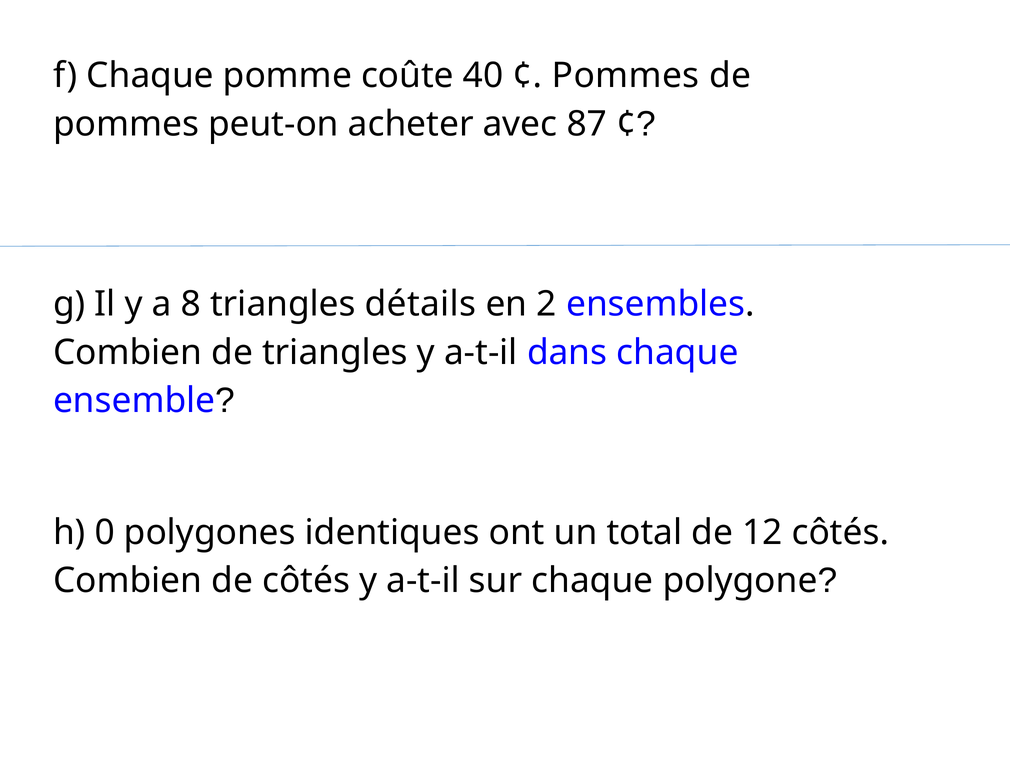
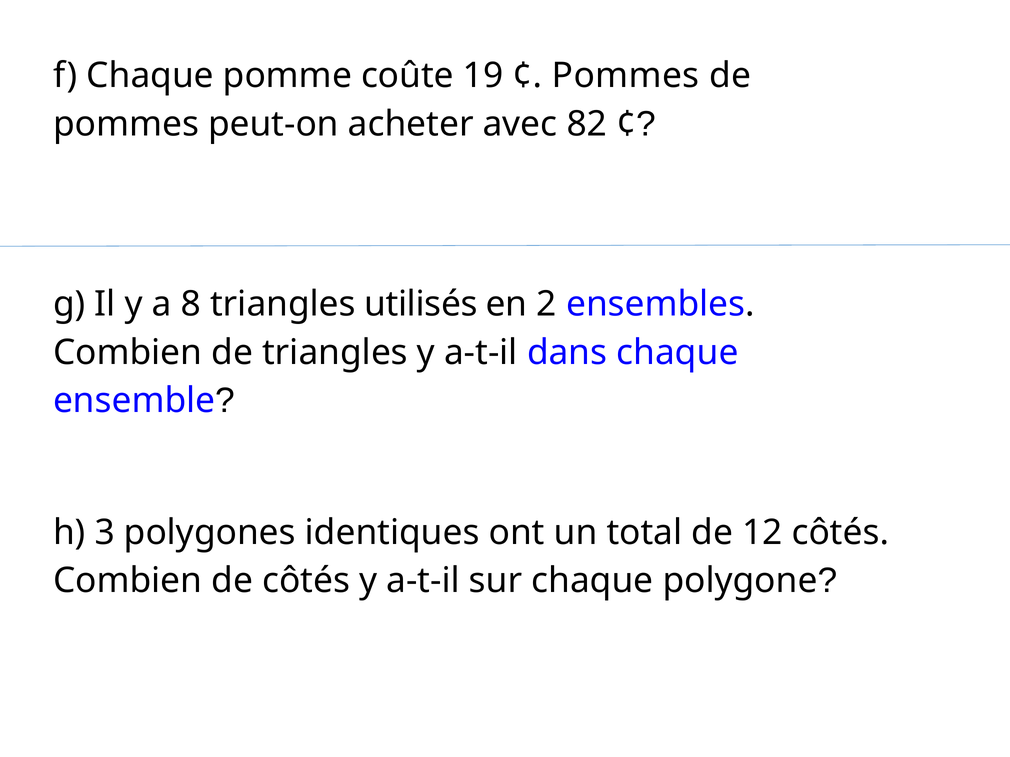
40: 40 -> 19 (483, 76)
87: 87 -> 82 (587, 124)
détails: détails -> utilisés (421, 304)
0: 0 -> 3 (105, 533)
